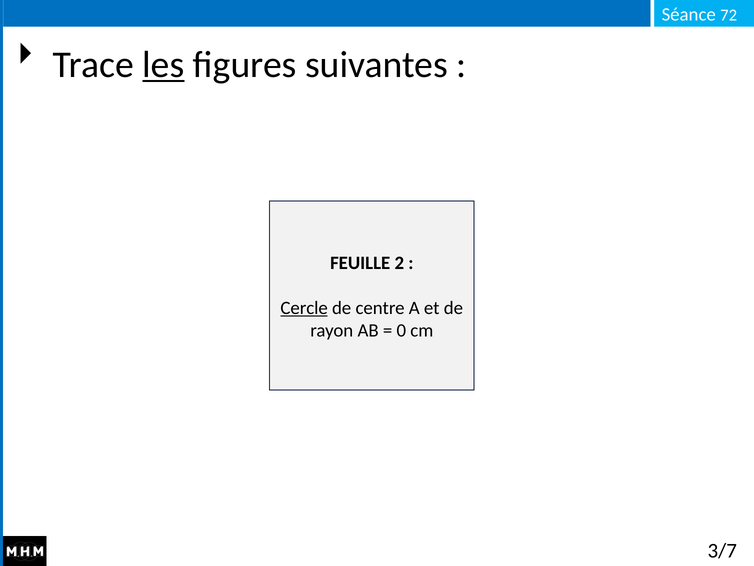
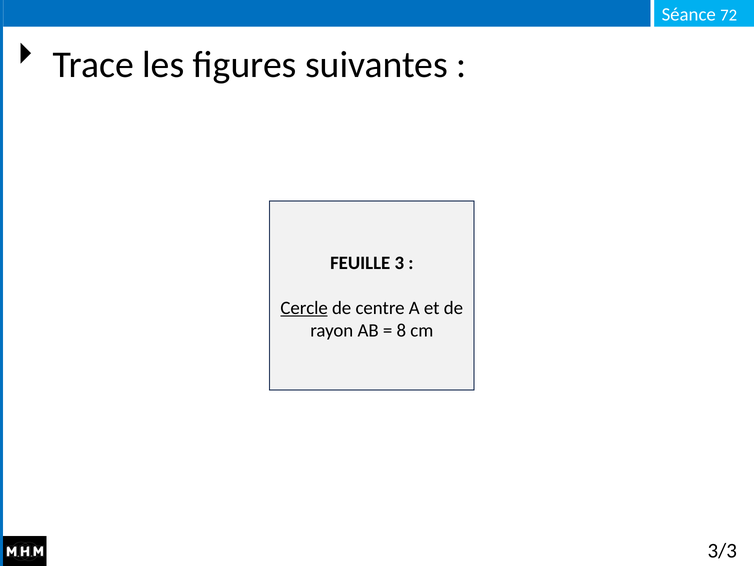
les underline: present -> none (163, 65)
2: 2 -> 3 (399, 263)
0: 0 -> 8 (401, 330)
3/7: 3/7 -> 3/3 (722, 550)
